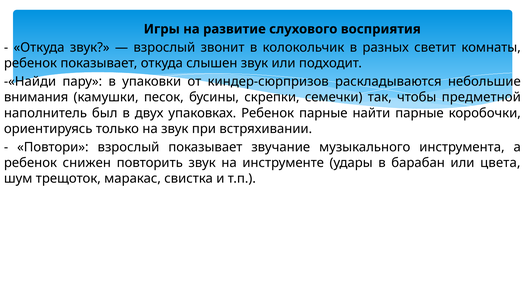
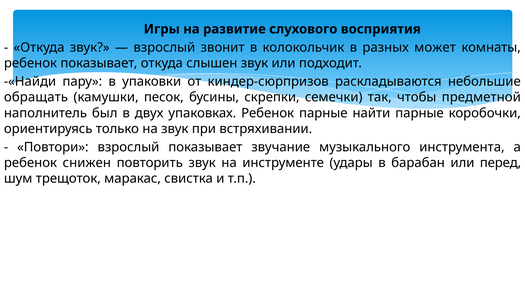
светит: светит -> может (435, 48)
внимания: внимания -> обращать (36, 97)
цвета: цвета -> перед (501, 163)
